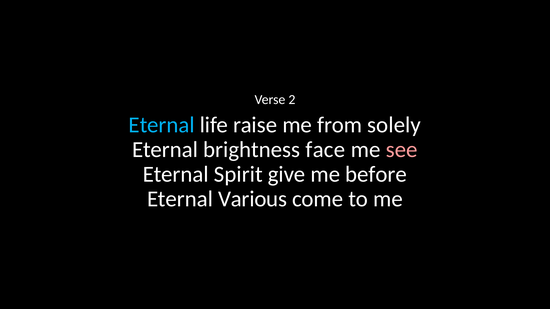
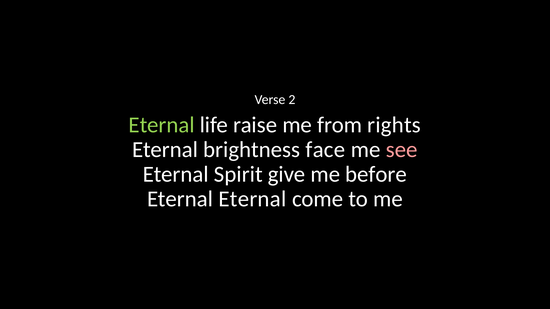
Eternal colour: light blue -> light green (162, 125)
solely: solely -> rights (394, 125)
Eternal Various: Various -> Eternal (252, 199)
